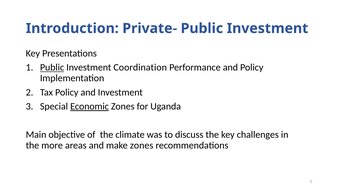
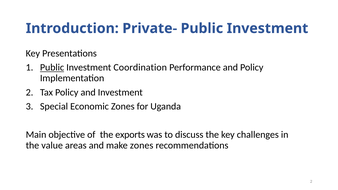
Economic underline: present -> none (90, 106)
climate: climate -> exports (130, 135)
more: more -> value (52, 145)
